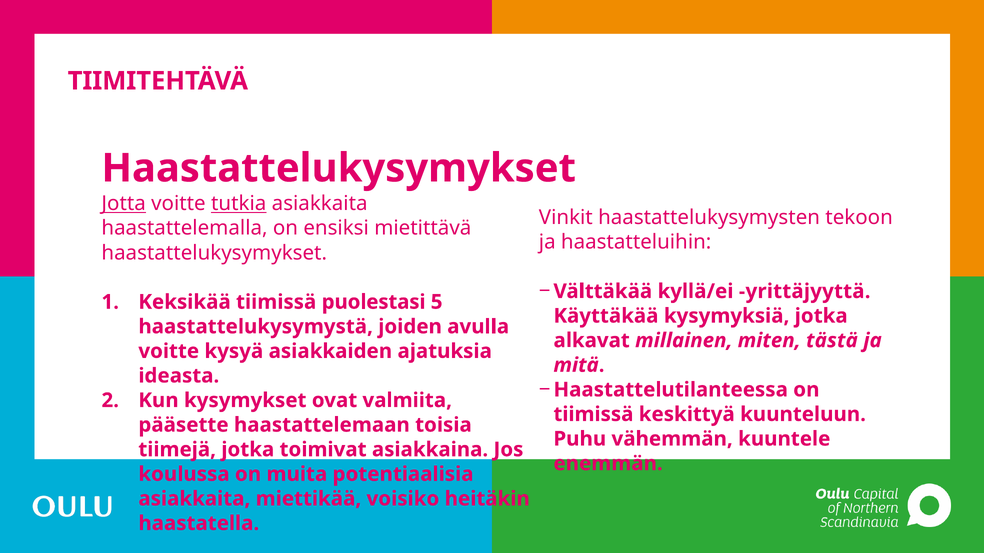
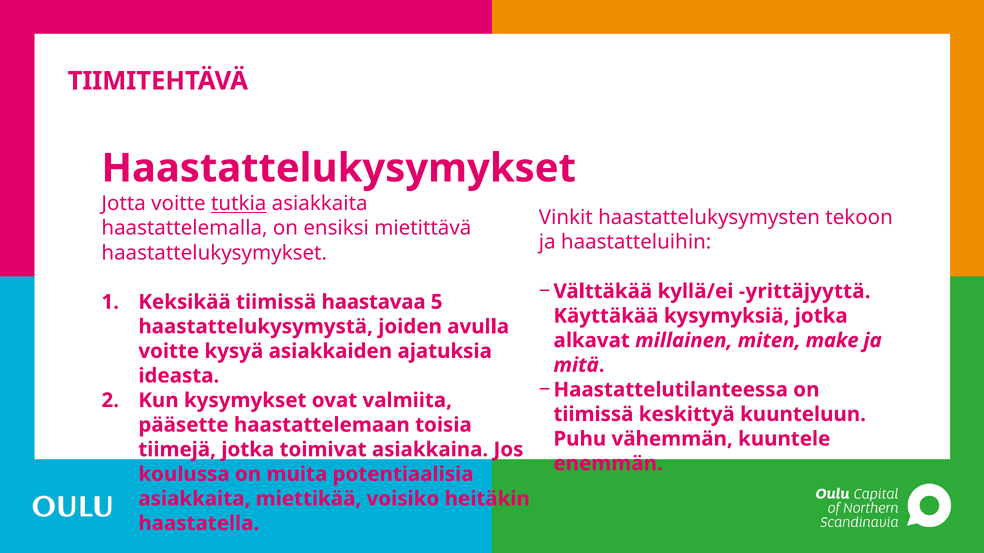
Jotta underline: present -> none (124, 204)
puolestasi: puolestasi -> haastavaa (374, 302)
tästä: tästä -> make (832, 341)
